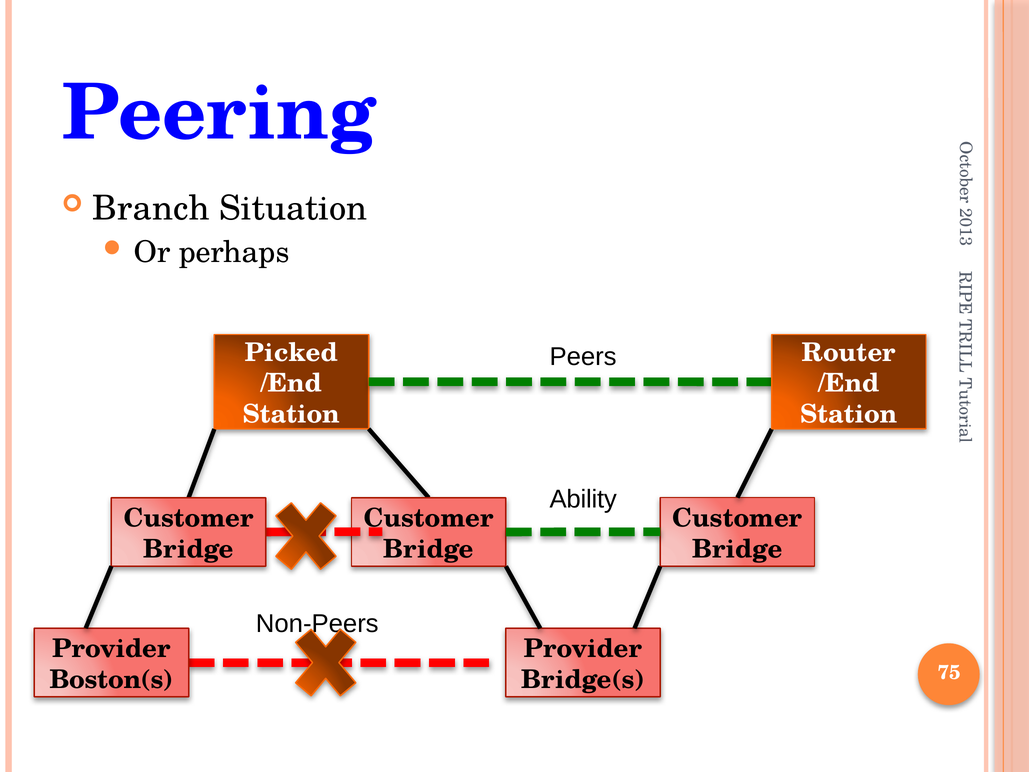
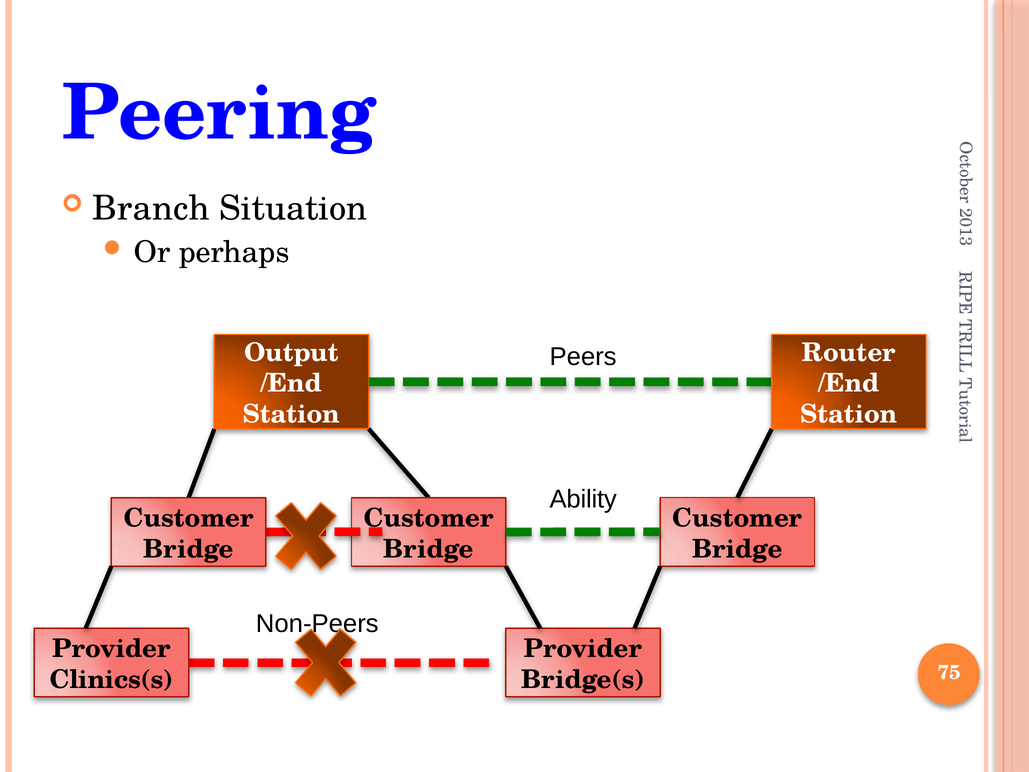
Picked: Picked -> Output (292, 352)
Boston(s: Boston(s -> Clinics(s (112, 680)
